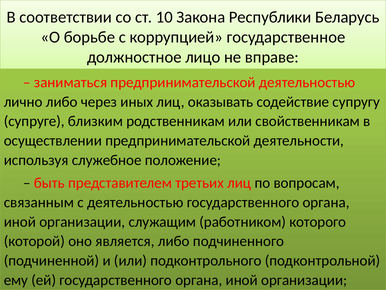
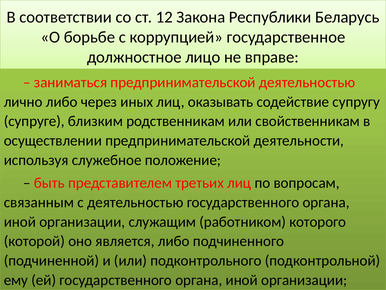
10: 10 -> 12 (164, 17)
